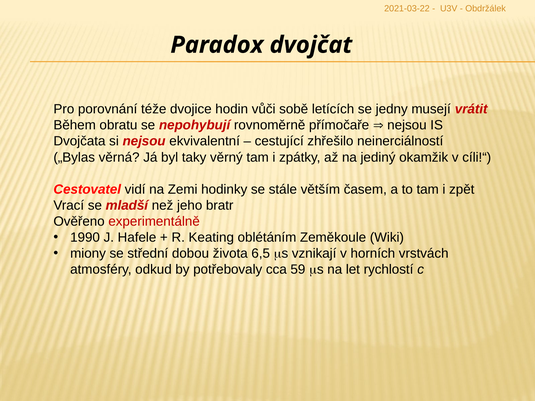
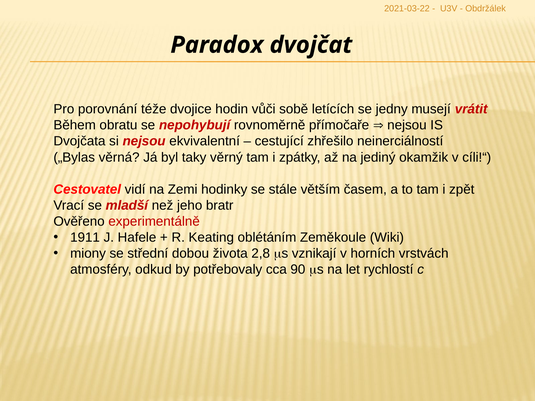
1990: 1990 -> 1911 (85, 238)
6,5: 6,5 -> 2,8 (261, 254)
59: 59 -> 90 (298, 270)
